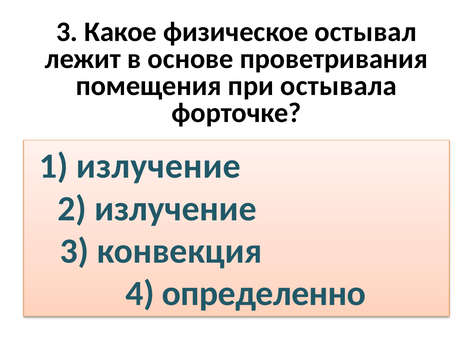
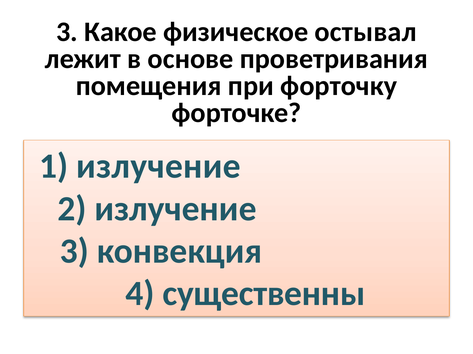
остывала: остывала -> форточку (339, 86)
определенно: определенно -> существенны (264, 294)
